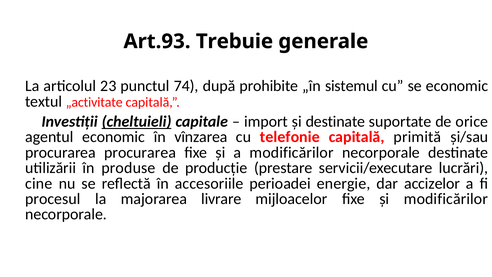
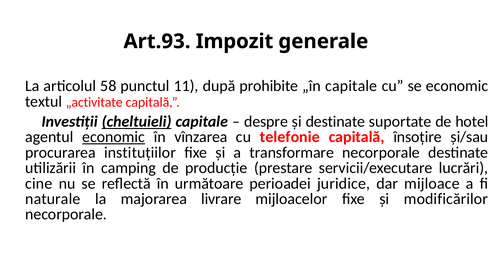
Trebuie: Trebuie -> Impozit (235, 41)
23: 23 -> 58 (108, 86)
74: 74 -> 11 (186, 86)
„în sistemul: sistemul -> capitale (351, 86)
import: import -> despre (266, 121)
orice: orice -> hotel (472, 121)
economic underline: none -> present (114, 137)
primită: primită -> însoțire (418, 137)
procurarea procurarea: procurarea -> instituțiilor (140, 152)
a modificărilor: modificărilor -> transformare (292, 152)
produse: produse -> camping (129, 168)
accesoriile: accesoriile -> următoare (209, 183)
energie: energie -> juridice (344, 183)
accizelor: accizelor -> mijloace (432, 183)
procesul: procesul -> naturale (53, 199)
